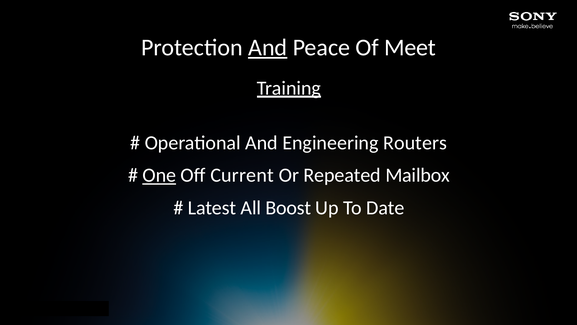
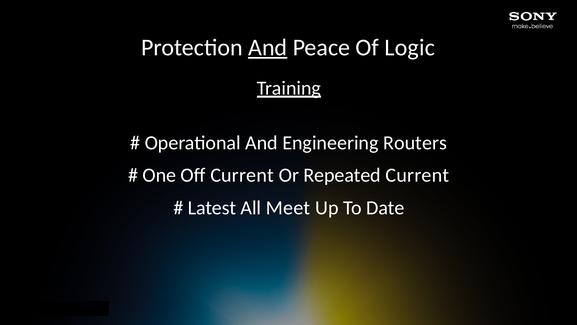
Meet: Meet -> Logic (410, 47)
One underline: present -> none (159, 175)
Repeated Mailbox: Mailbox -> Current (417, 175)
Boost: Boost -> Meet (288, 208)
